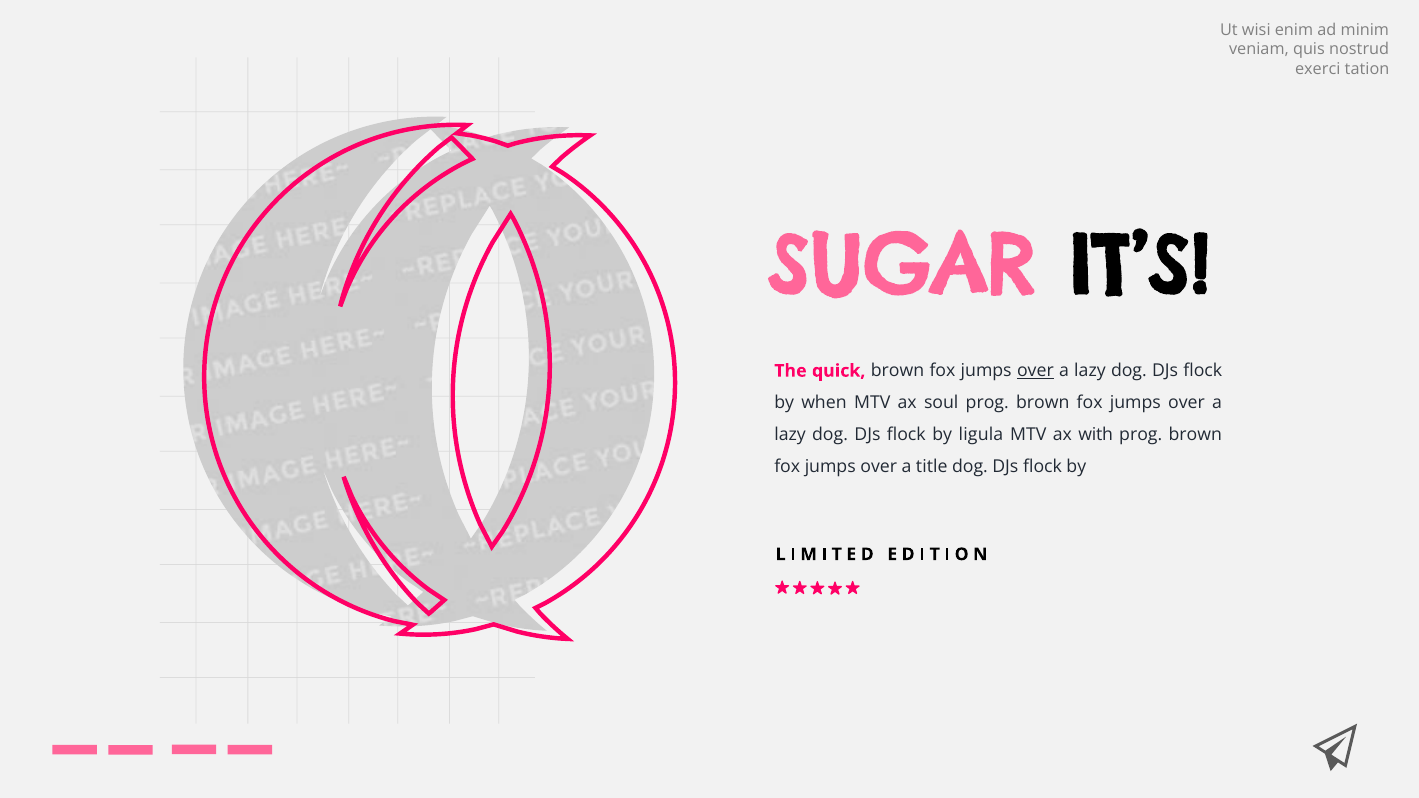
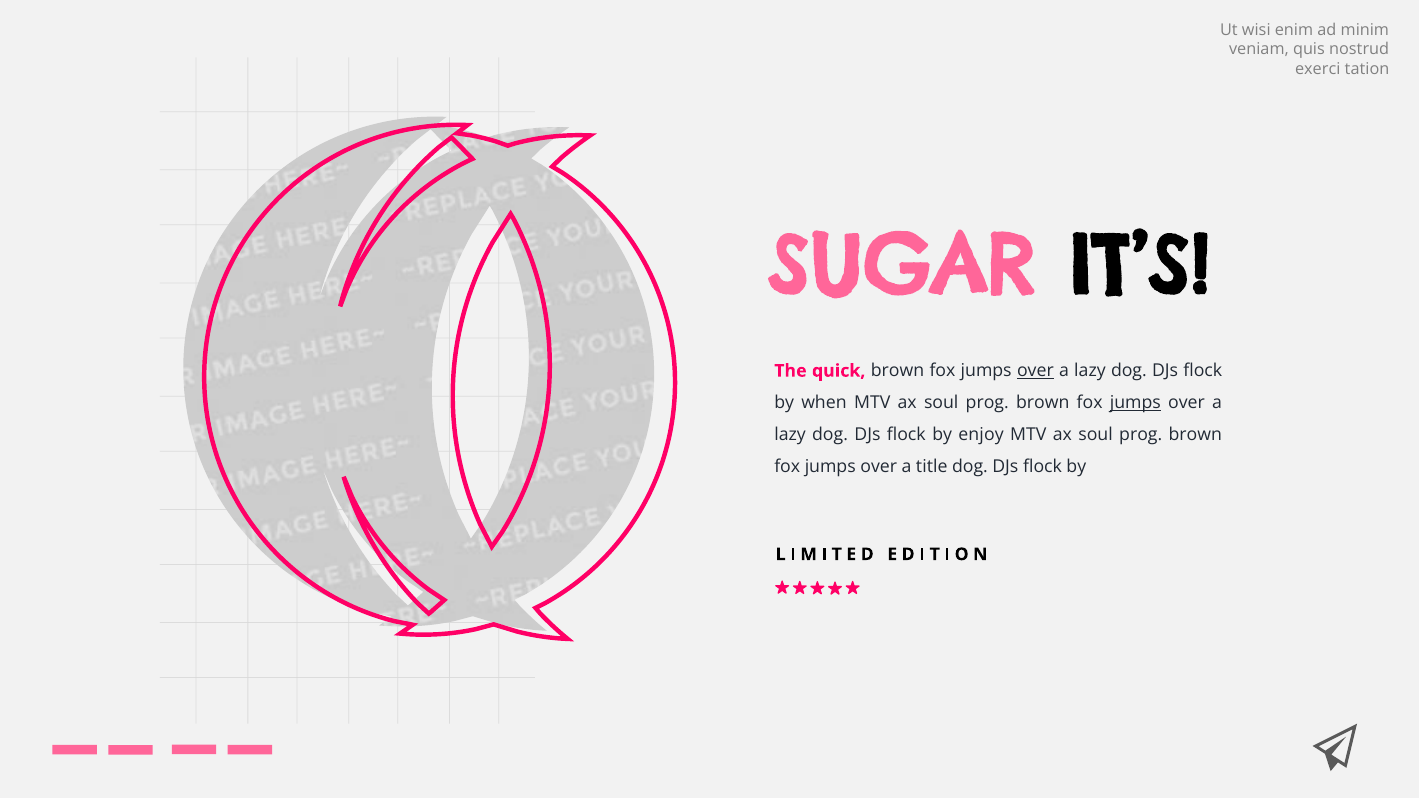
jumps underline: none -> present (1135, 403)
ligula: ligula -> enjoy (981, 435)
with: with -> soul (1096, 435)
